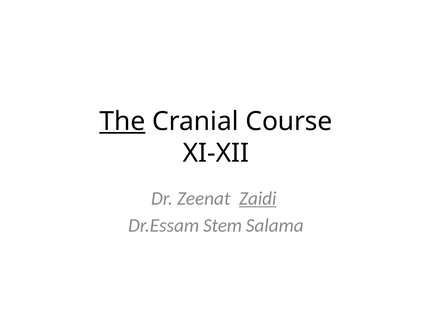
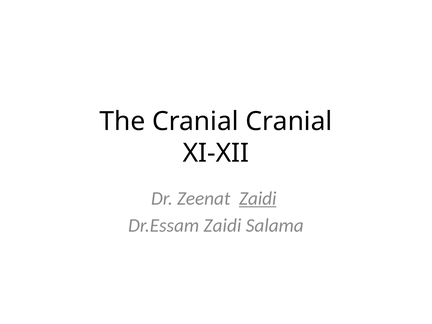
The underline: present -> none (122, 121)
Cranial Course: Course -> Cranial (289, 121)
Dr.Essam Stem: Stem -> Zaidi (222, 226)
